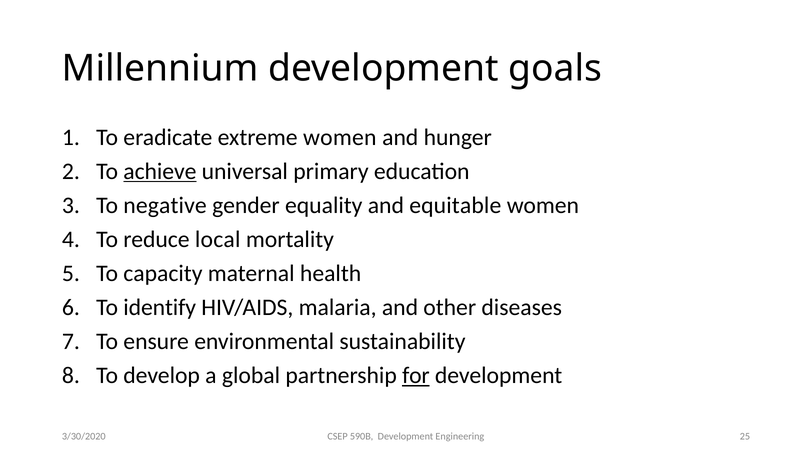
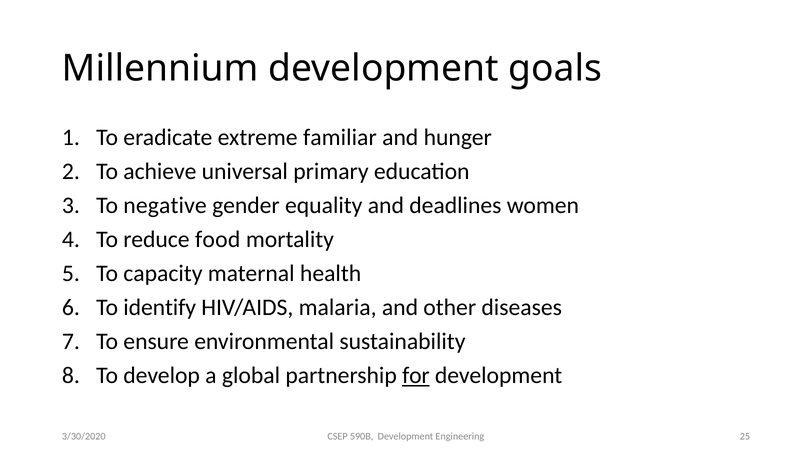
extreme women: women -> familiar (340, 137)
achieve underline: present -> none (160, 171)
equitable: equitable -> deadlines (455, 205)
local: local -> food (218, 239)
